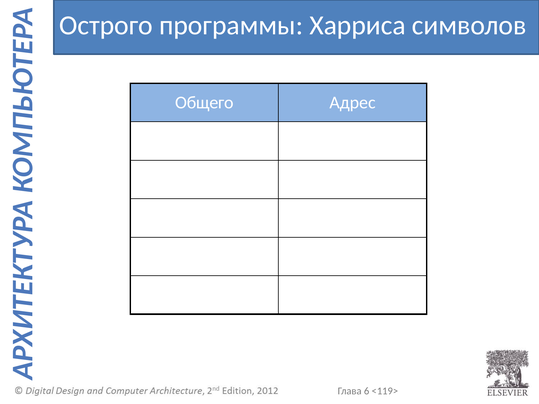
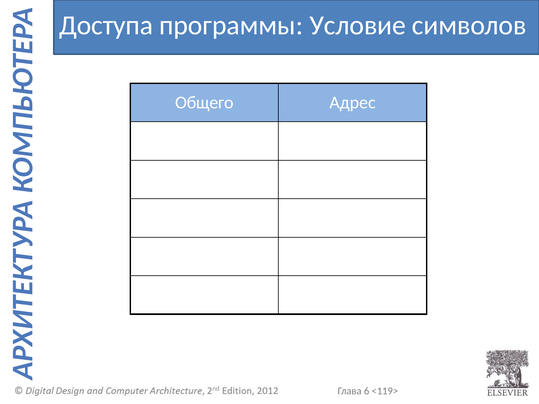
Острого: Острого -> Доступа (106, 25)
Харриса: Харриса -> Условие (358, 25)
